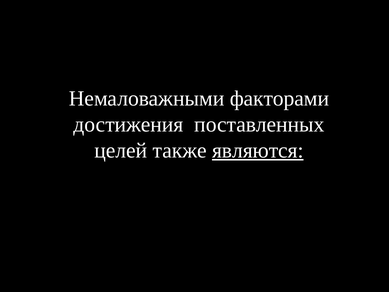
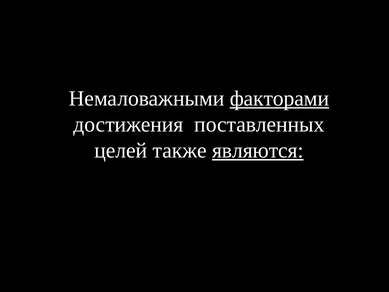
факторами underline: none -> present (279, 98)
